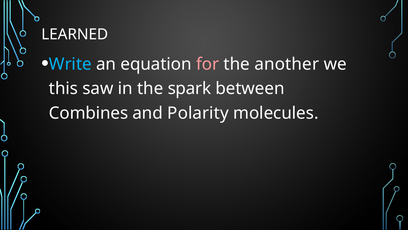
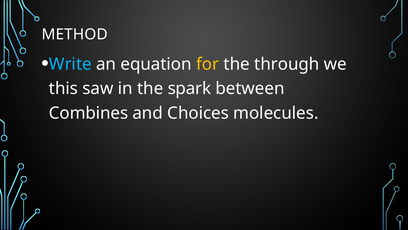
LEARNED: LEARNED -> METHOD (75, 34)
for colour: pink -> yellow (208, 64)
another: another -> through (287, 64)
Polarity: Polarity -> Choices (198, 113)
